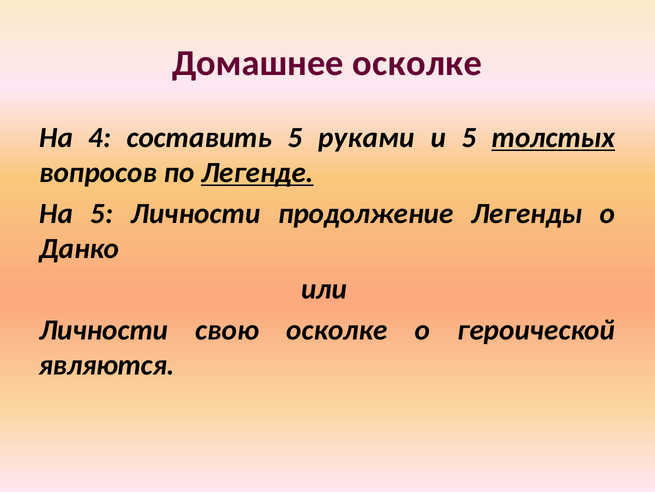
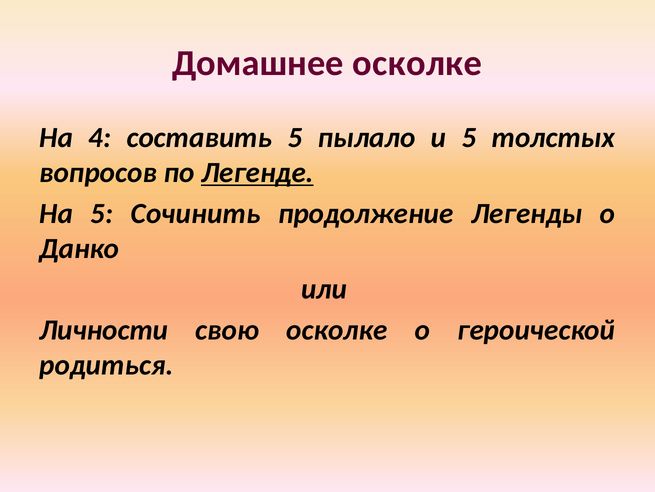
руками: руками -> пылало (367, 137)
толстых underline: present -> none (553, 137)
5 Личности: Личности -> Сочинить (196, 213)
являются: являются -> родиться (106, 365)
